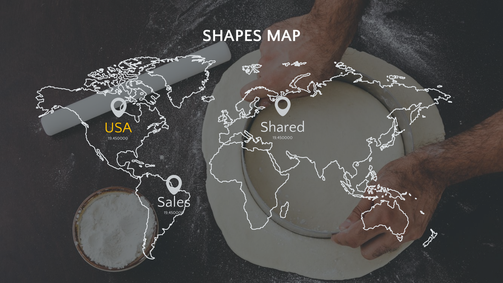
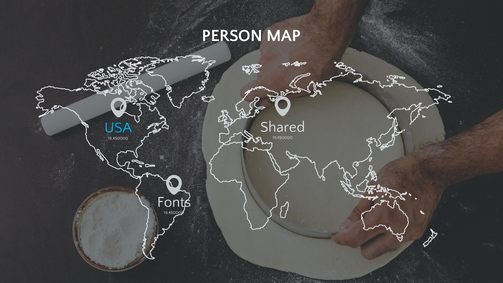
SHAPES: SHAPES -> PERSON (232, 36)
USA colour: yellow -> light blue (118, 128)
Sales: Sales -> Fonts (174, 202)
